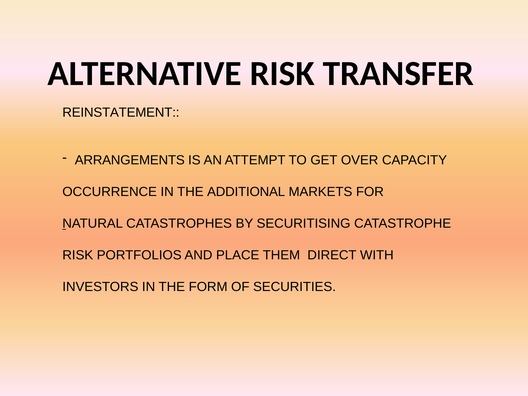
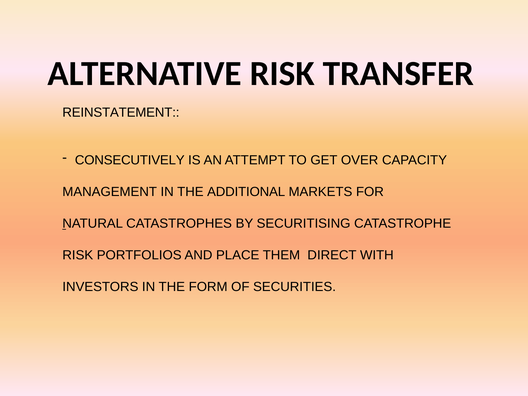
ARRANGEMENTS: ARRANGEMENTS -> CONSECUTIVELY (130, 160)
OCCURRENCE: OCCURRENCE -> MANAGEMENT (110, 192)
